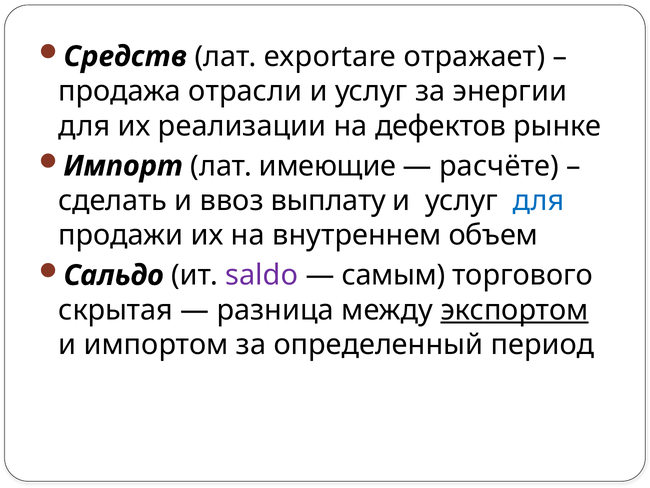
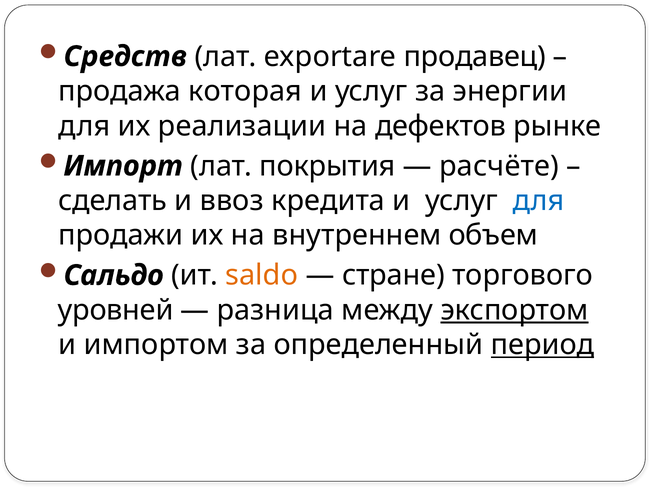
отражает: отражает -> продавец (475, 56)
отрасли: отрасли -> которая (245, 91)
имеющие: имеющие -> покрытия (327, 166)
выплату: выплату -> кредита (328, 201)
saldo colour: purple -> orange (262, 275)
самым: самым -> стране (393, 275)
скрытая: скрытая -> уровней (116, 310)
период underline: none -> present (543, 345)
